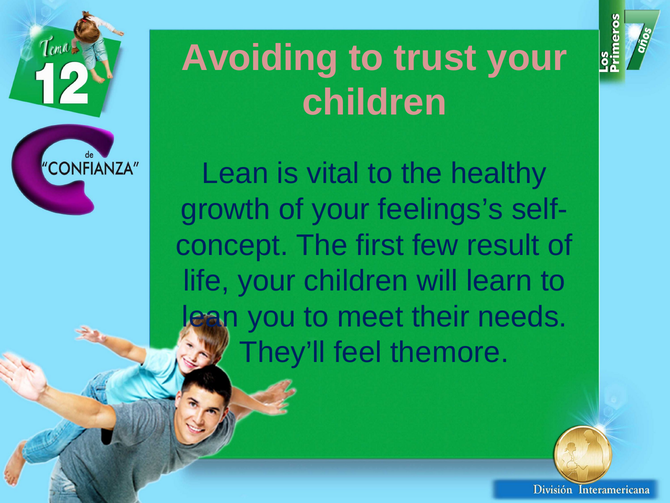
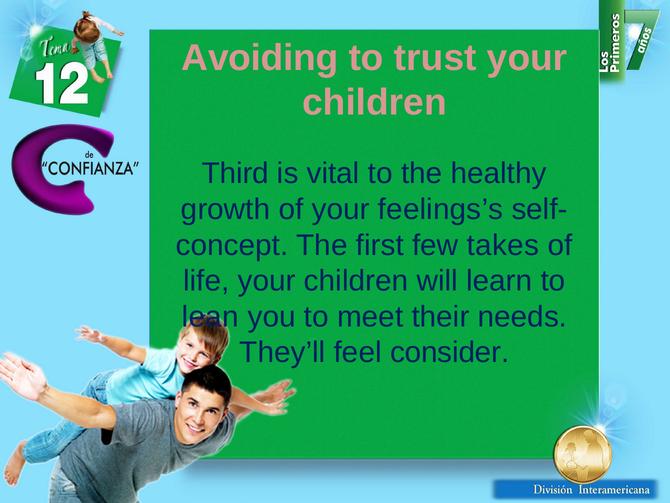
Lean: Lean -> Third (235, 173)
result: result -> takes (503, 245)
themore: themore -> consider (450, 352)
